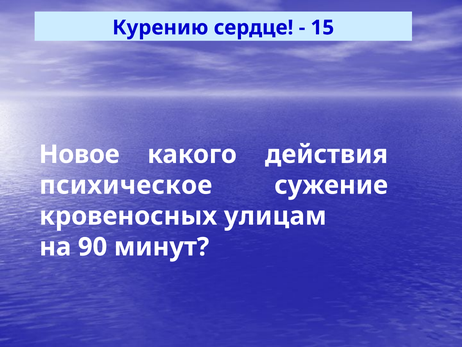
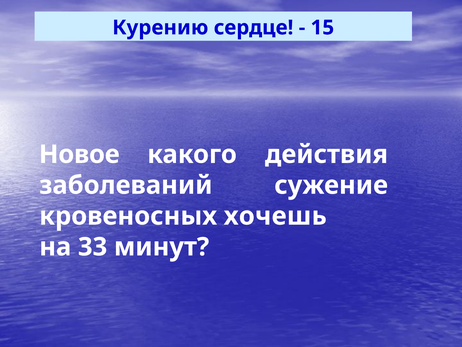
психическое: психическое -> заболеваний (126, 185)
улицам: улицам -> хочешь (275, 216)
90: 90 -> 33 (93, 247)
